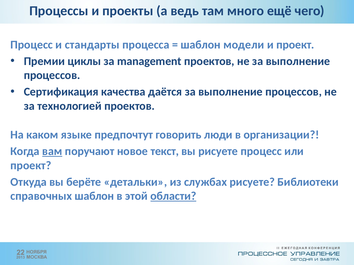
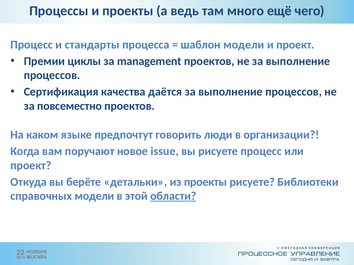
технологией: технологией -> повсеместно (70, 106)
вам underline: present -> none (52, 152)
текст: текст -> issue (165, 152)
из службах: службах -> проекты (206, 182)
справочных шаблон: шаблон -> модели (94, 196)
